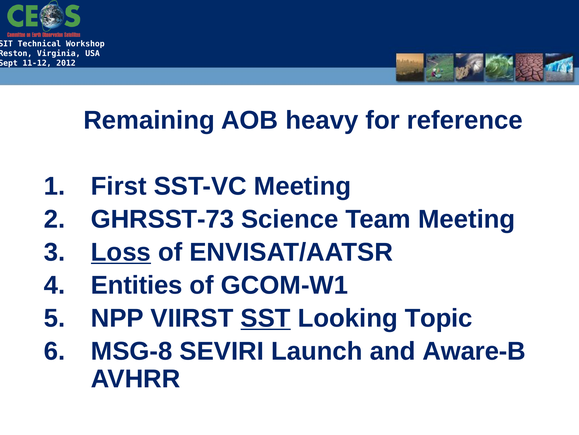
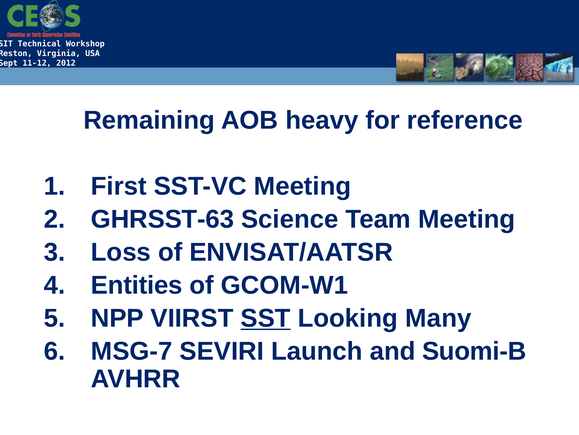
GHRSST-73: GHRSST-73 -> GHRSST-63 (163, 219)
Loss underline: present -> none (121, 252)
Topic: Topic -> Many (438, 318)
MSG-8: MSG-8 -> MSG-7 (132, 351)
Aware-B: Aware-B -> Suomi-B (474, 351)
